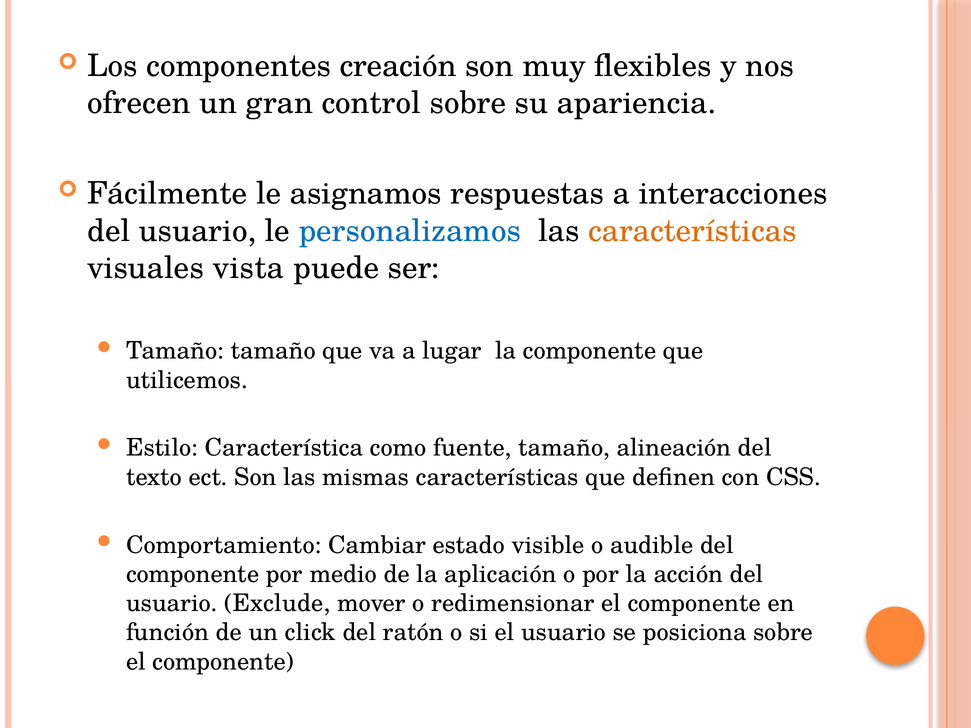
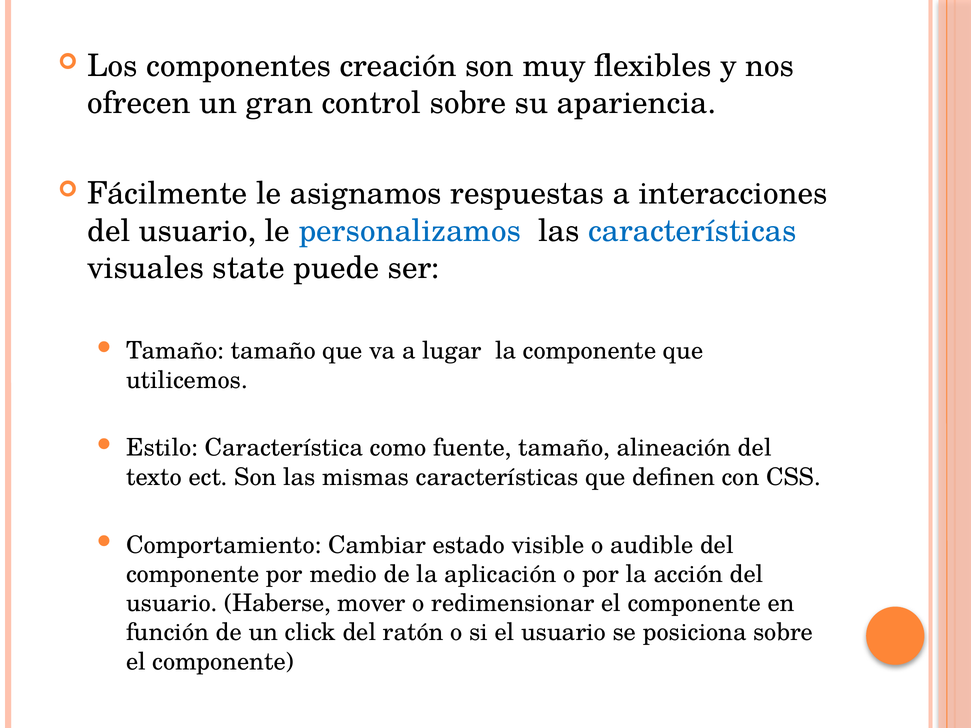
características colour: orange -> blue (692, 231)
vista: vista -> state (249, 268)
Exclude: Exclude -> Haberse (278, 603)
